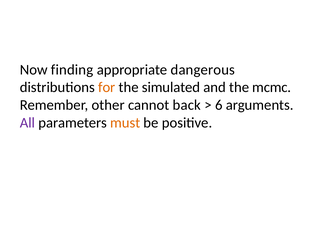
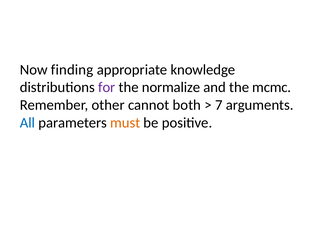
dangerous: dangerous -> knowledge (203, 69)
for colour: orange -> purple (107, 87)
simulated: simulated -> normalize (171, 87)
back: back -> both (187, 105)
6: 6 -> 7 (219, 105)
All colour: purple -> blue (27, 122)
